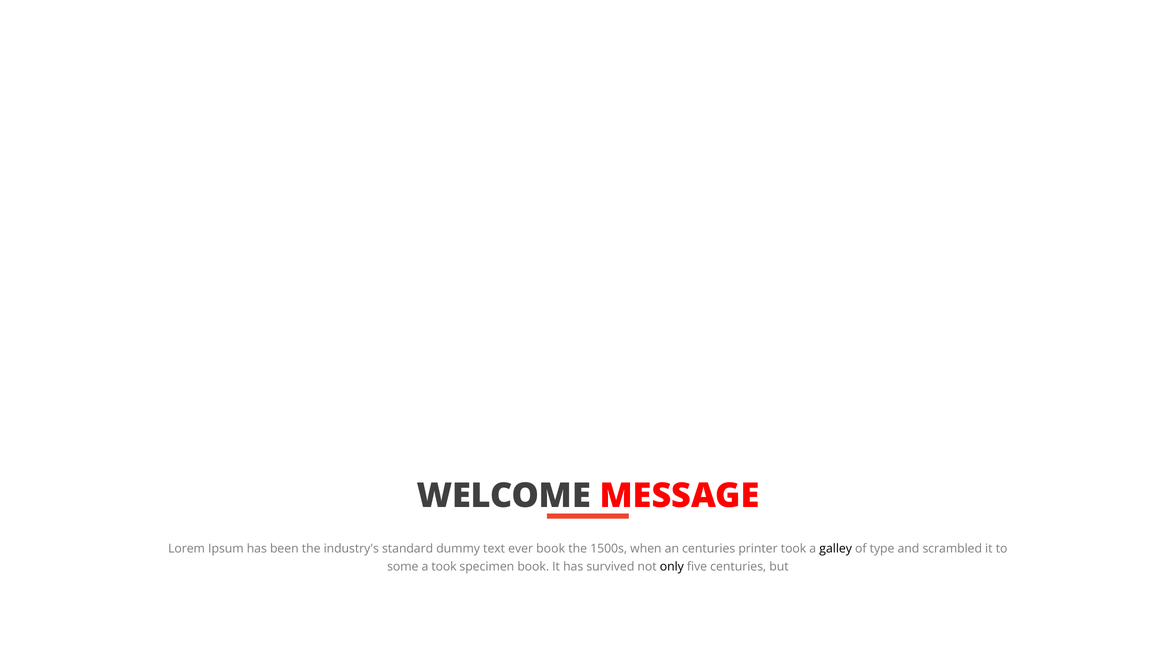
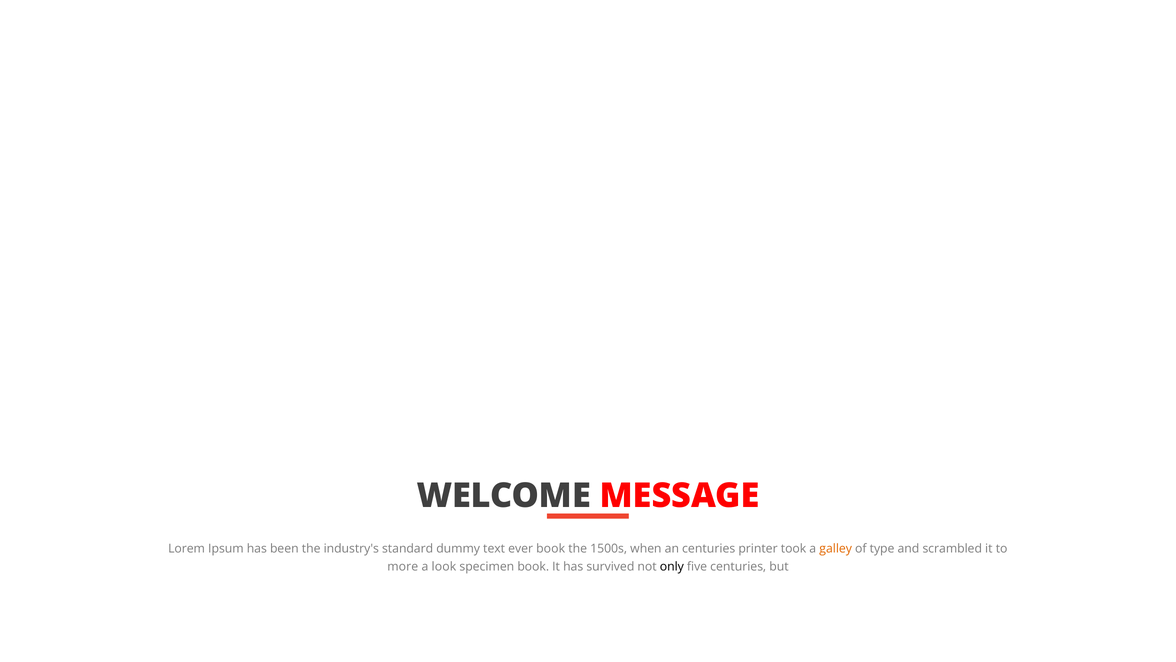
galley colour: black -> orange (836, 548)
some: some -> more (403, 566)
a took: took -> look (444, 566)
